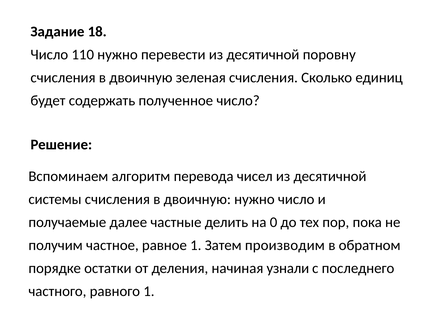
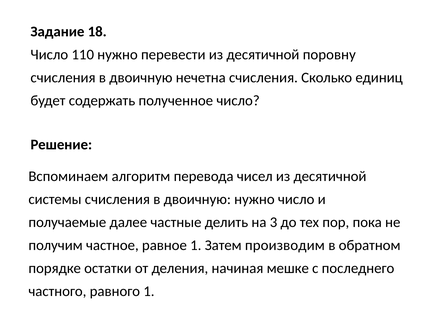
зеленая: зеленая -> нечетна (201, 78)
0: 0 -> 3 (273, 222)
узнали: узнали -> мешке (288, 269)
